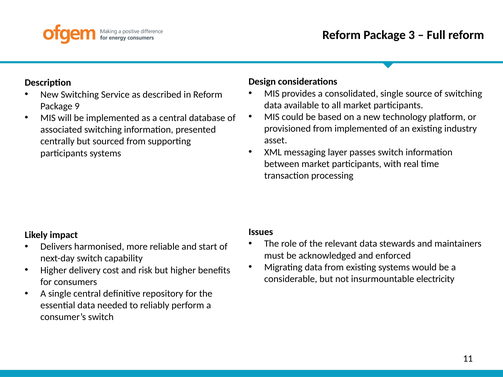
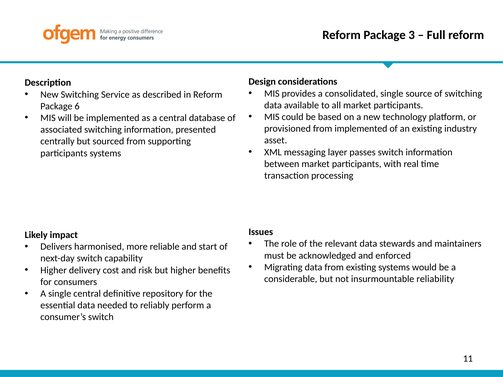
9: 9 -> 6 (77, 106)
electricity: electricity -> reliability (435, 279)
